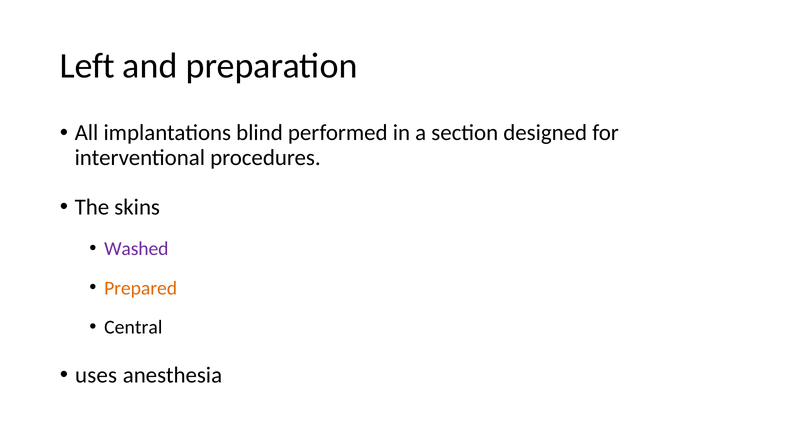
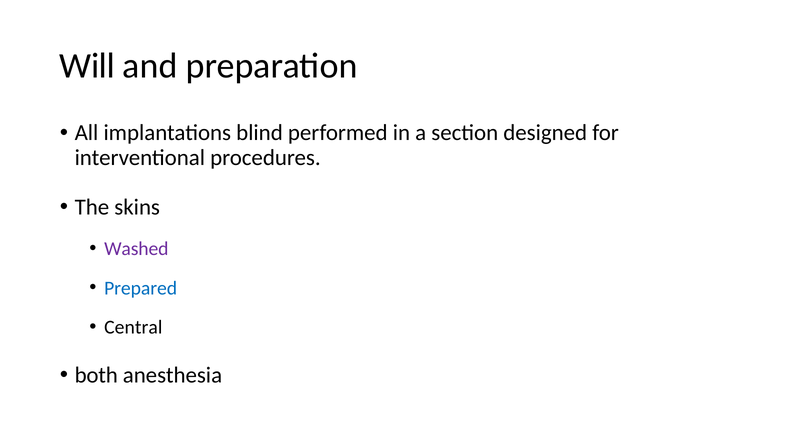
Left: Left -> Will (87, 66)
Prepared colour: orange -> blue (141, 288)
uses: uses -> both (96, 375)
